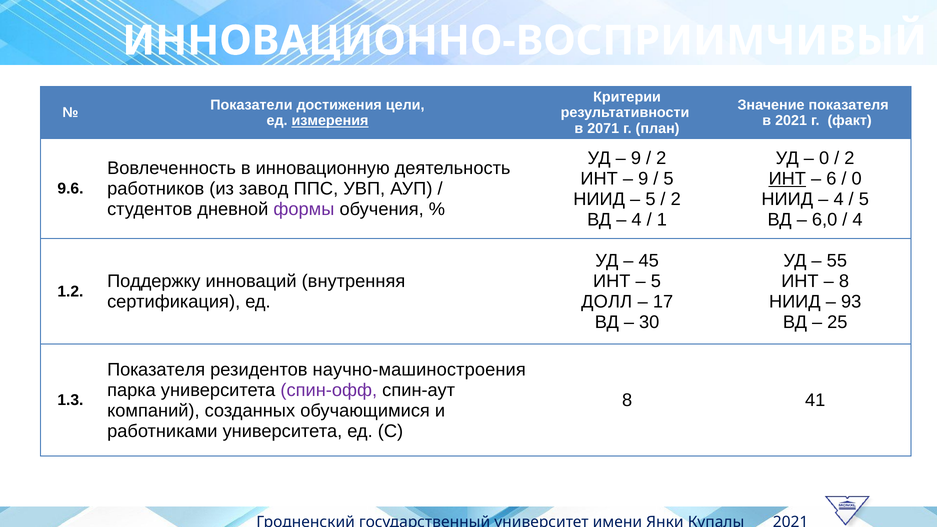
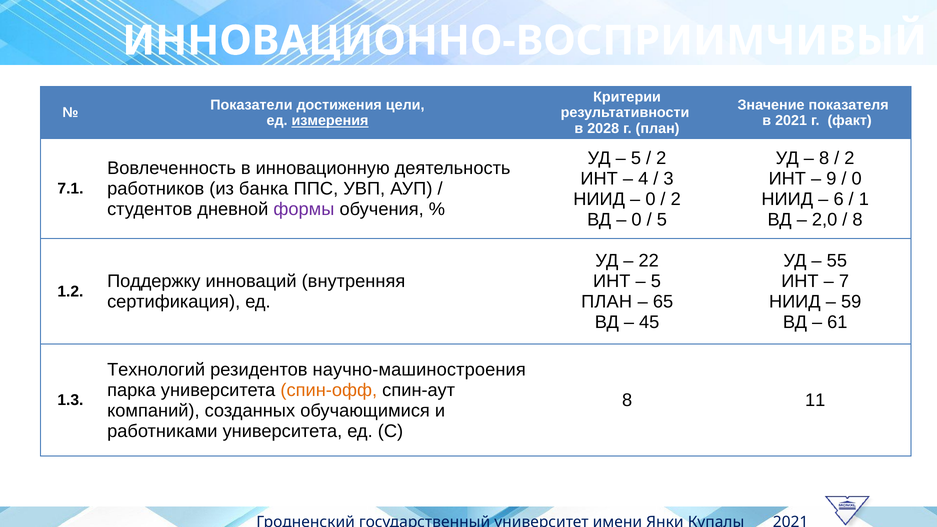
2071: 2071 -> 2028 (603, 129)
9: 9 -> 5 (636, 158)
0: 0 -> 8 (824, 158)
9: 9 -> 4 (643, 179)
5: 5 -> 3 (669, 179)
ИНТ underline: present -> none (787, 179)
6: 6 -> 9 (831, 179)
завод: завод -> банка (264, 189)
9.6: 9.6 -> 7.1 (70, 189)
5: 5 -> 0 (650, 199)
4: 4 -> 6 (839, 199)
5: 5 -> 1 (864, 199)
4: 4 -> 0 (637, 220)
1: 1 -> 5 (662, 220)
6,0: 6,0 -> 2,0 (825, 220)
4: 4 -> 8 (857, 220)
45: 45 -> 22 (649, 261)
8: 8 -> 7 (844, 281)
ДОЛЛ: ДОЛЛ -> ПЛАН (607, 302)
17: 17 -> 65 (663, 302)
93: 93 -> 59 (851, 302)
30: 30 -> 45 (649, 322)
25: 25 -> 61 (837, 322)
Показателя: Показателя -> Технологий (156, 370)
спин-офф colour: purple -> orange (329, 390)
41: 41 -> 11 (815, 400)
